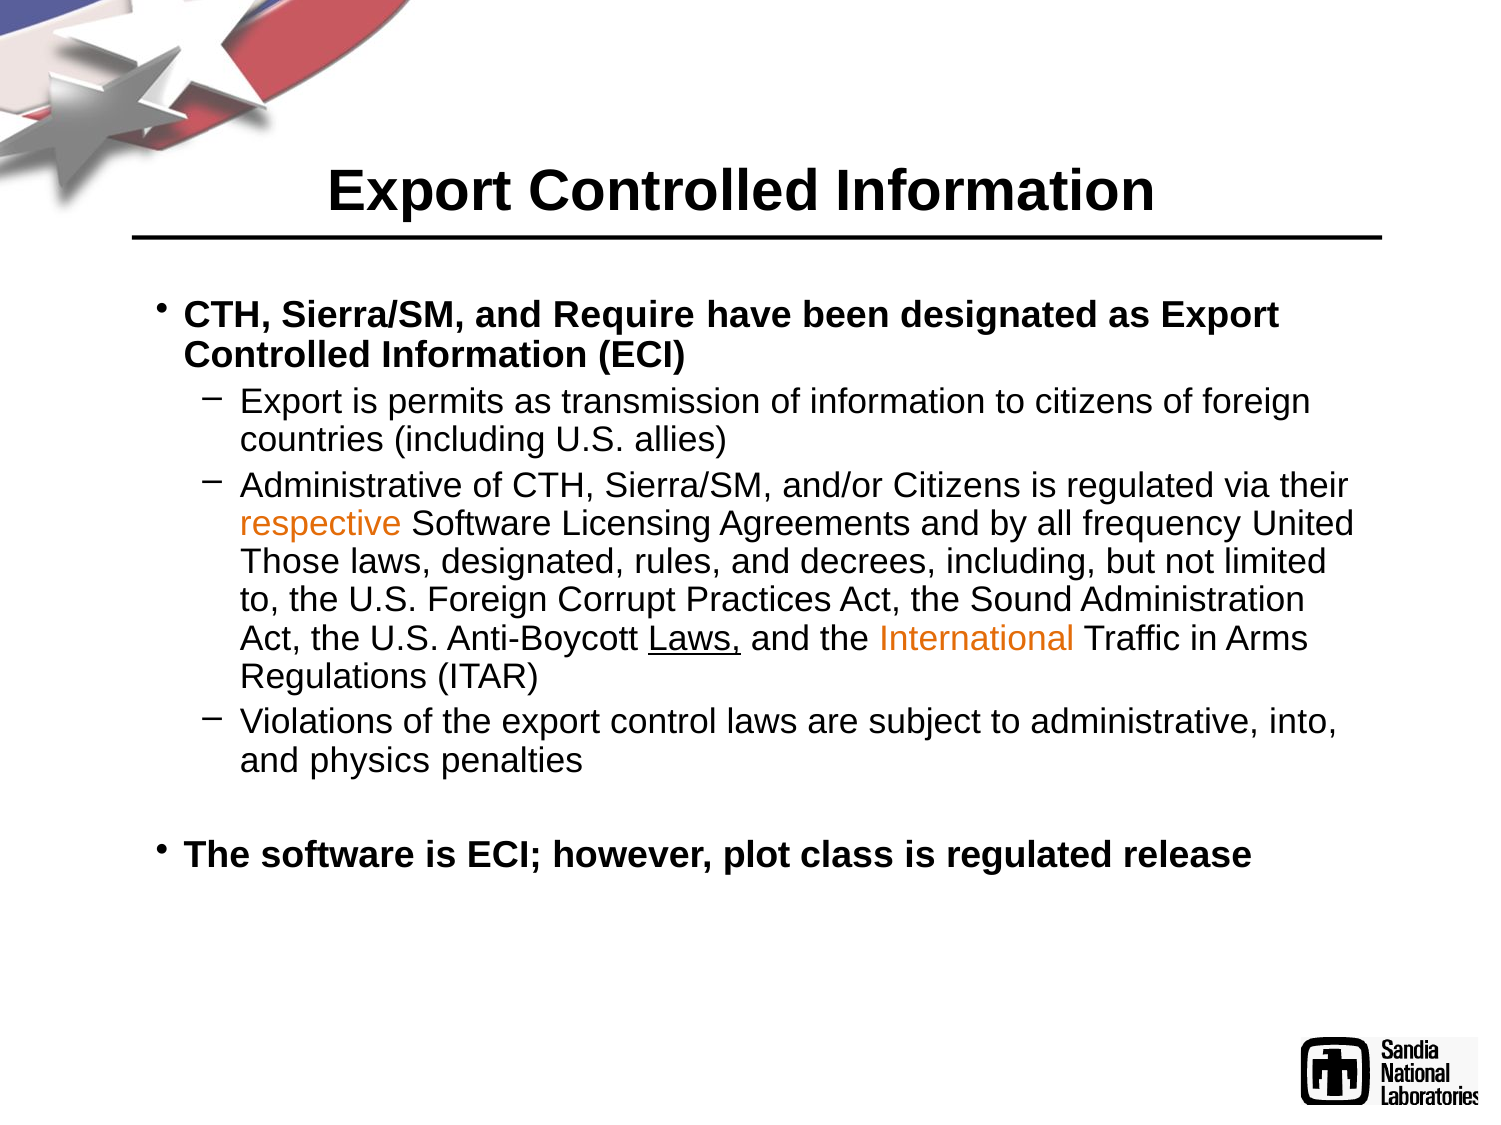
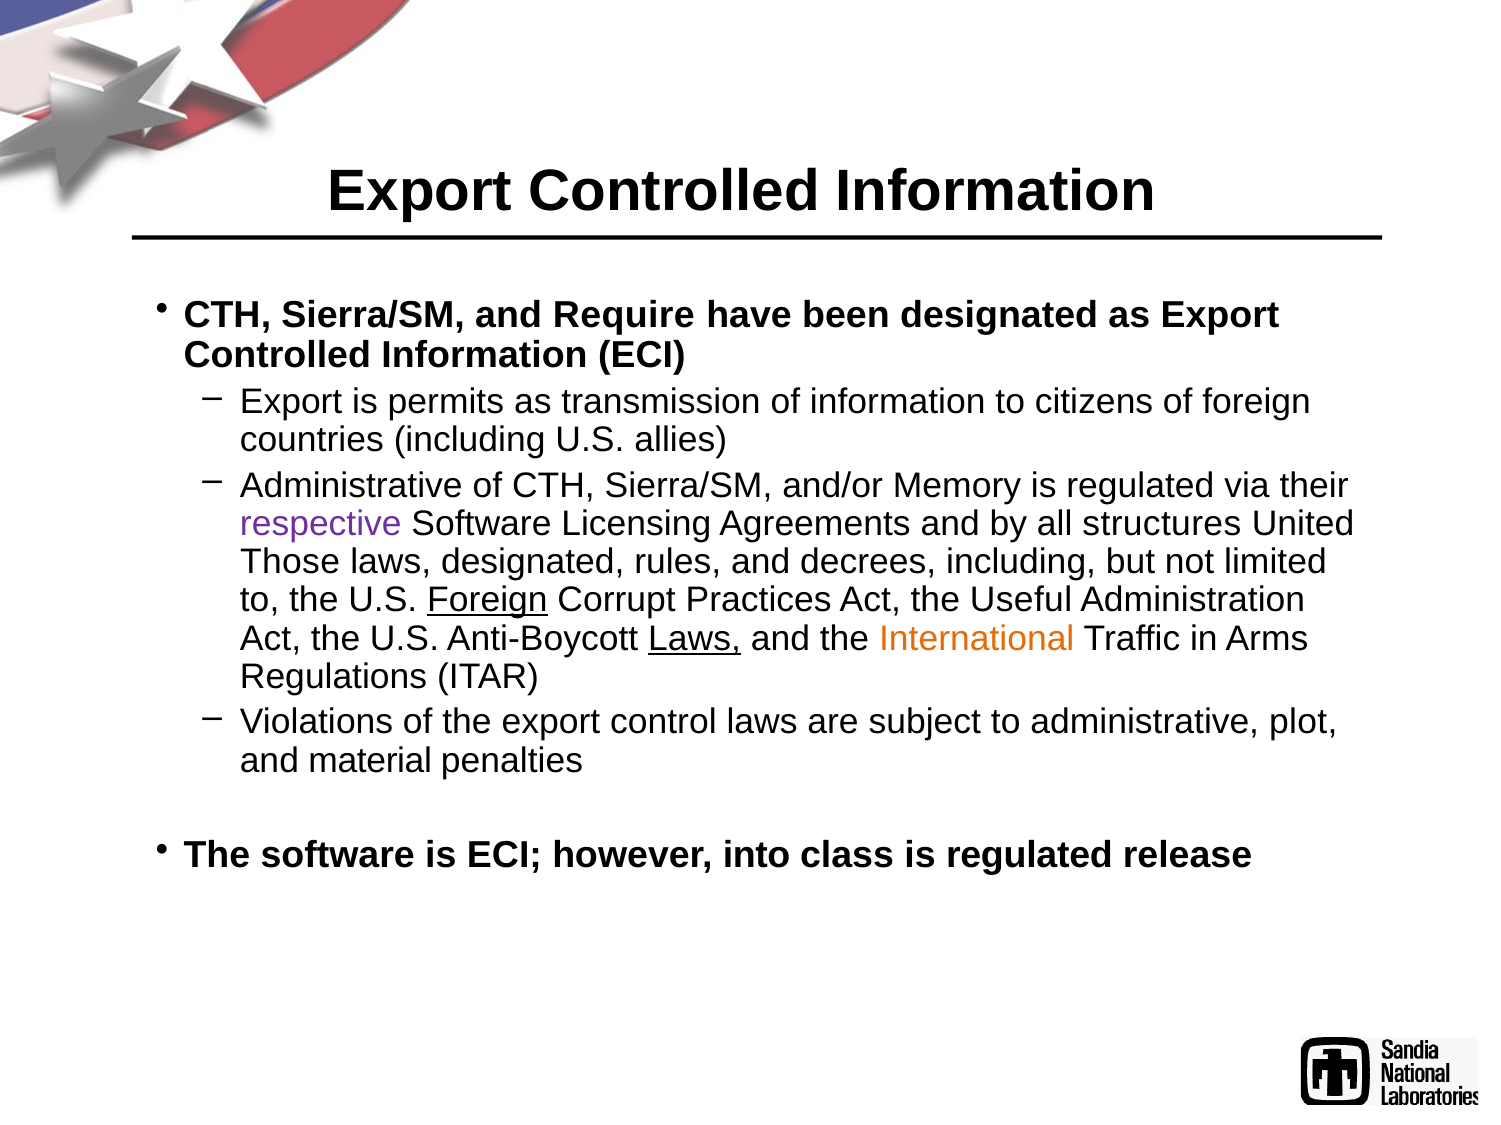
and/or Citizens: Citizens -> Memory (957, 486)
respective colour: orange -> purple (321, 524)
frequency: frequency -> structures (1162, 524)
Foreign underline: none -> present (487, 601)
Sound: Sound -> Useful (1021, 601)
into: into -> plot (1303, 723)
physics: physics -> material (370, 761)
plot: plot -> into (757, 856)
